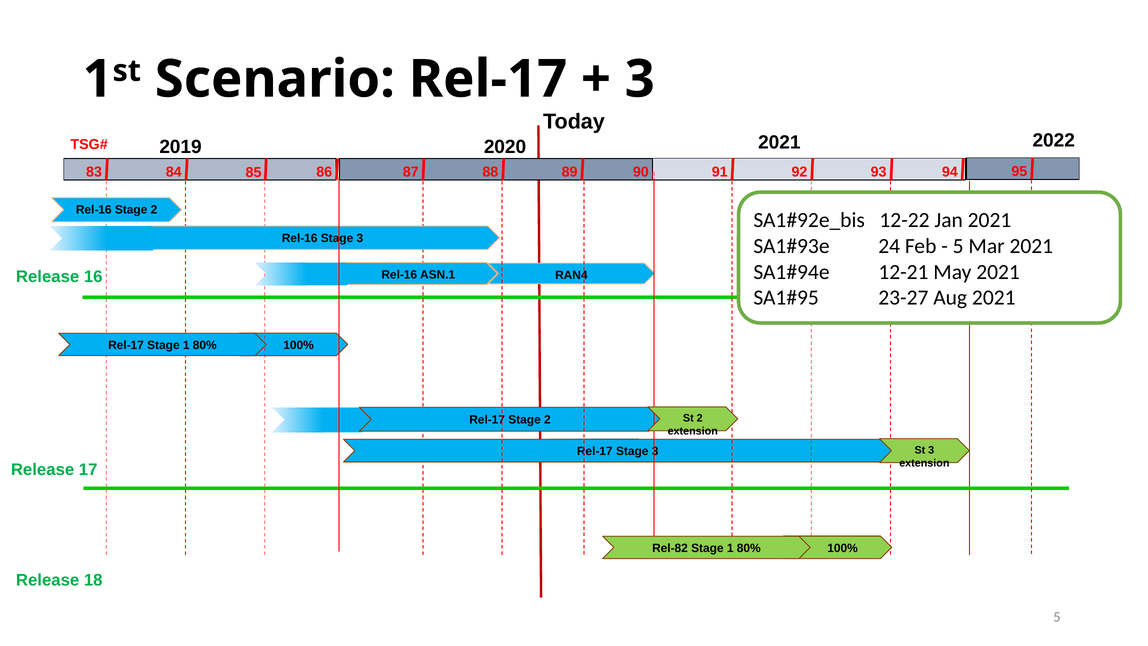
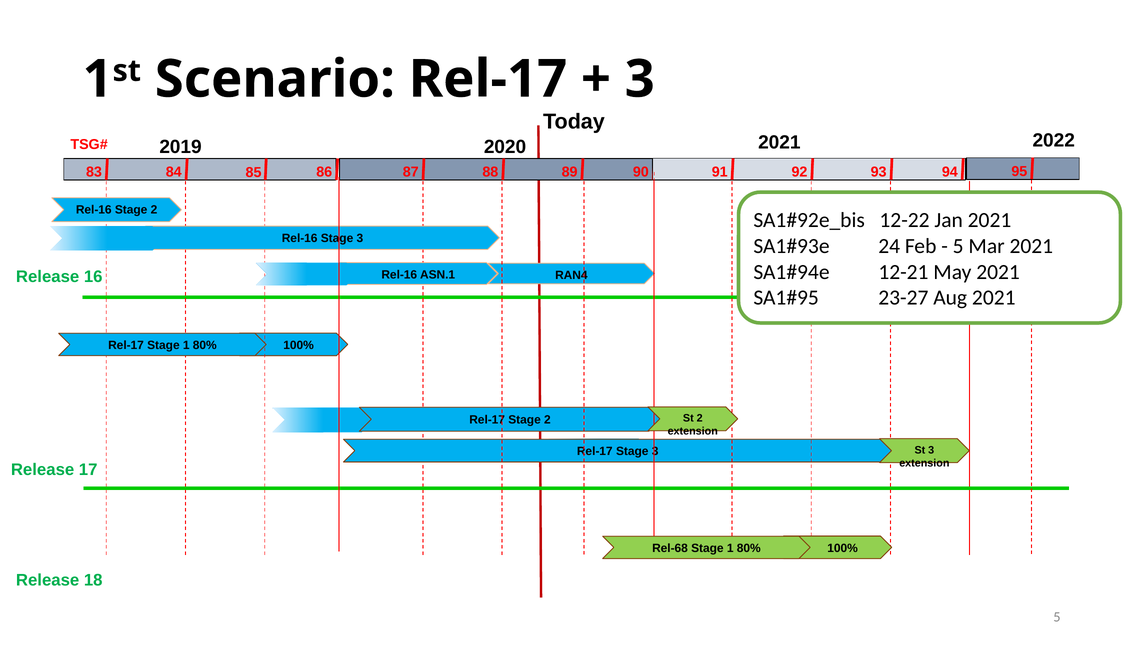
Rel-82: Rel-82 -> Rel-68 (670, 548)
